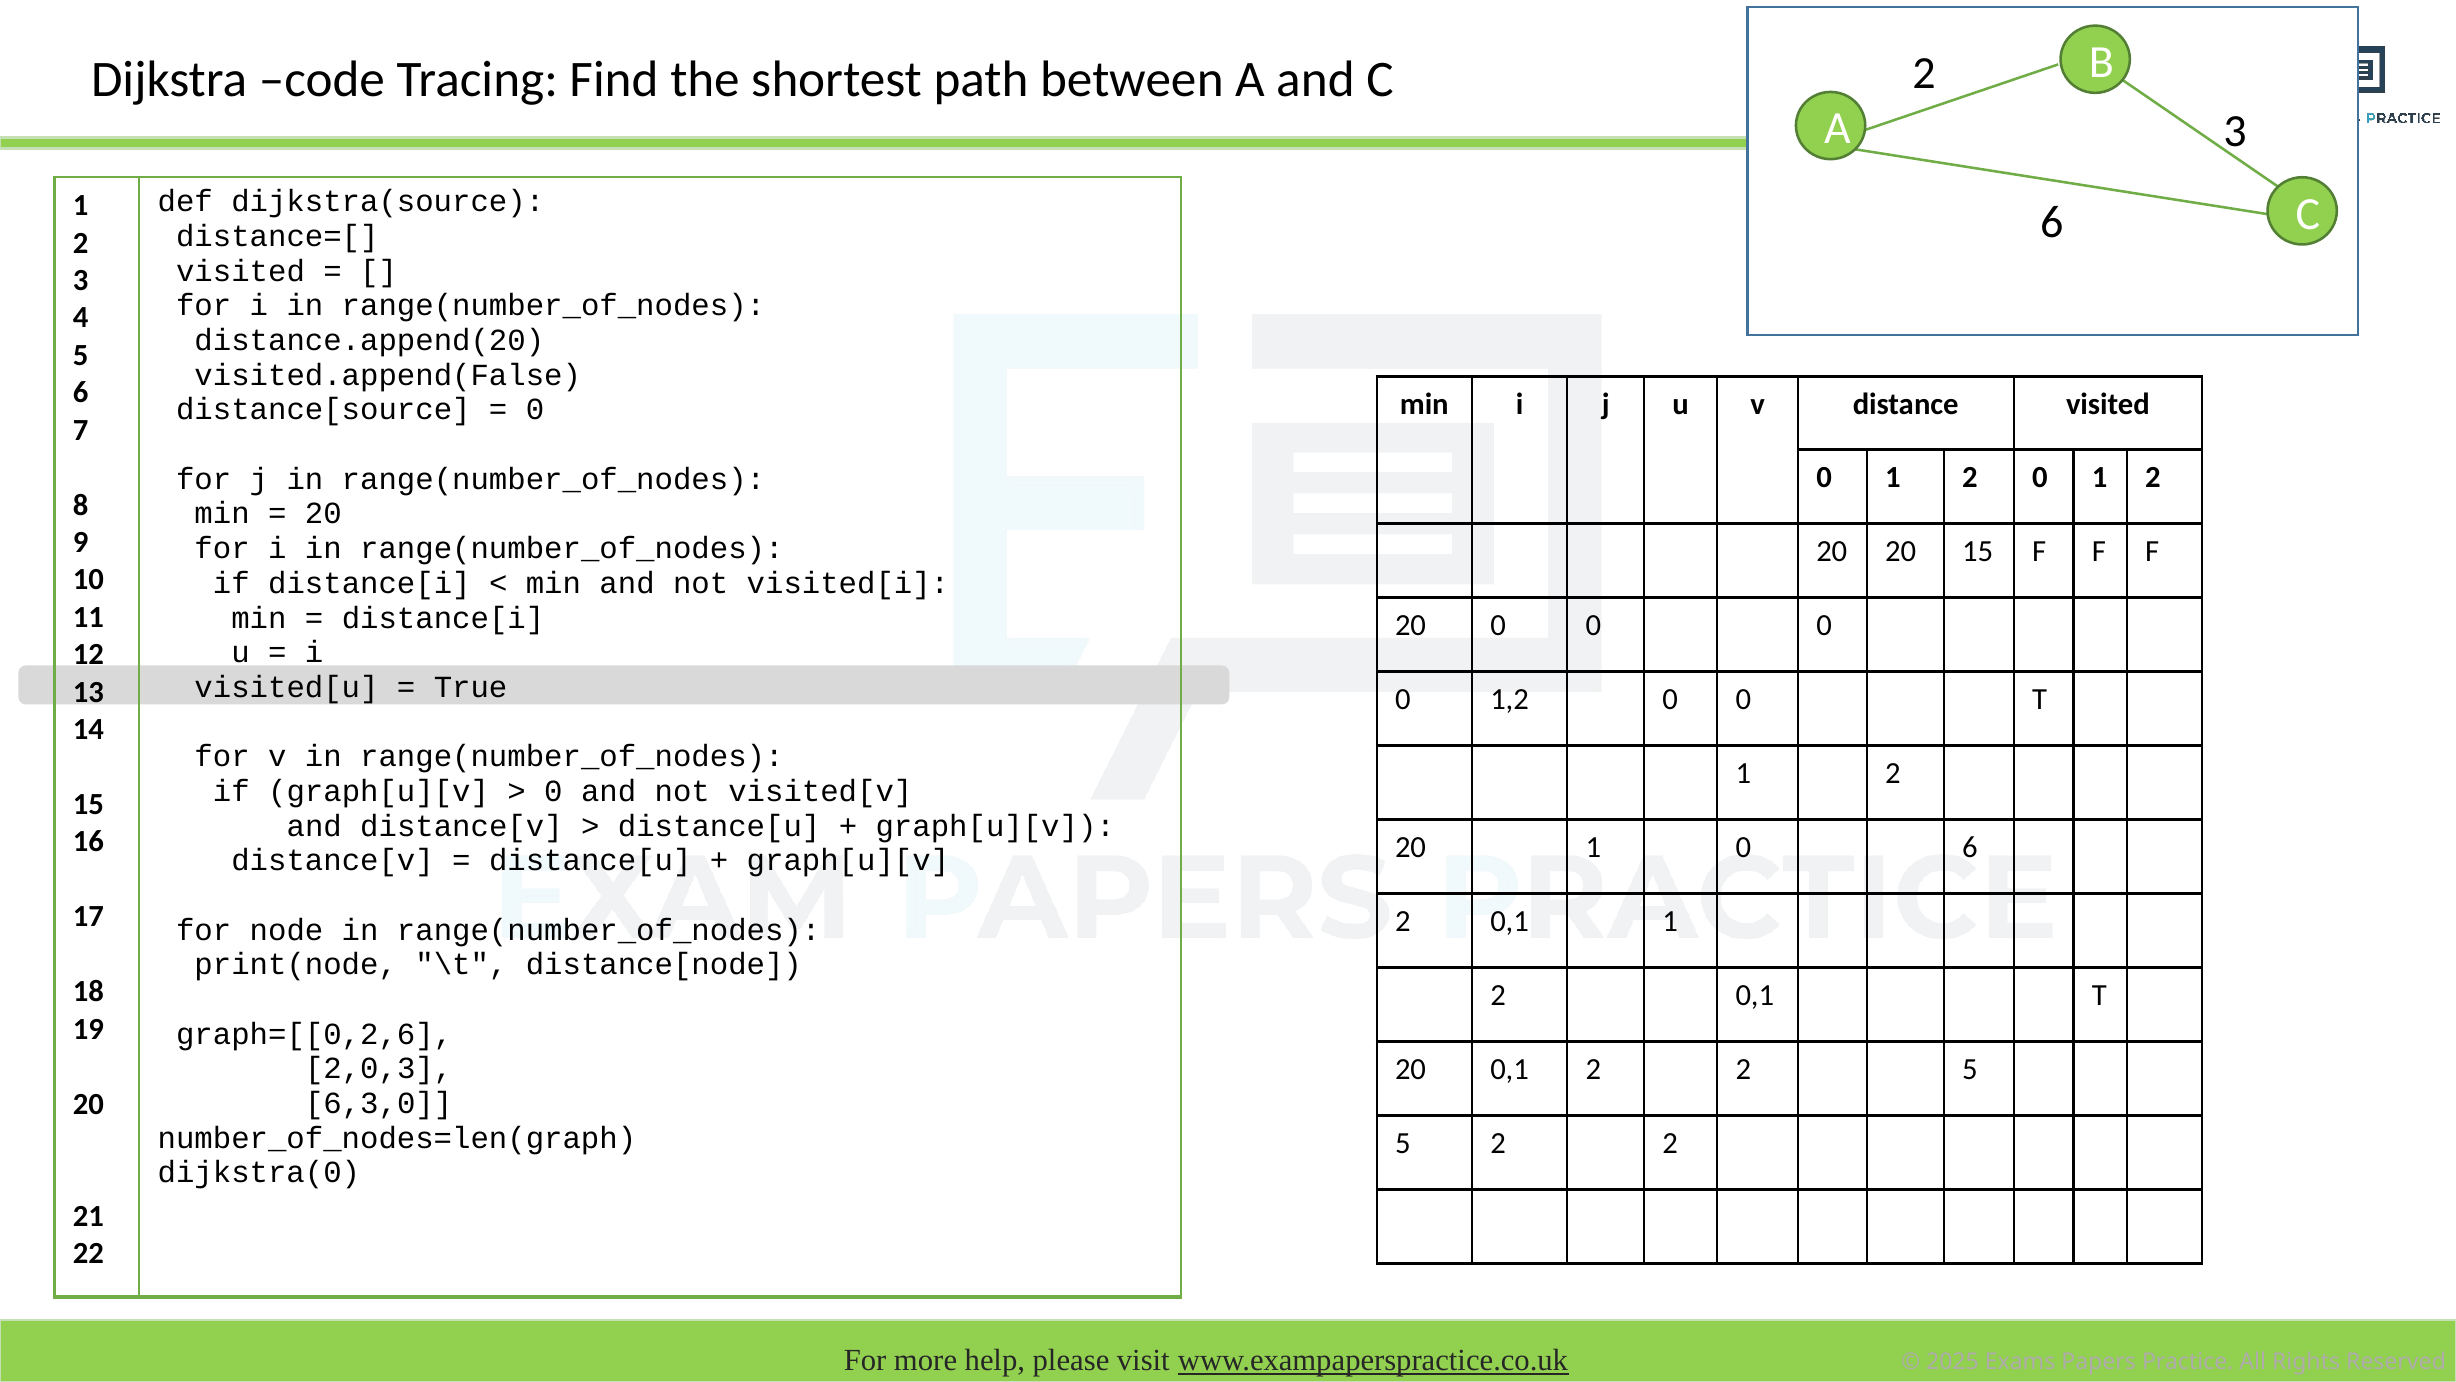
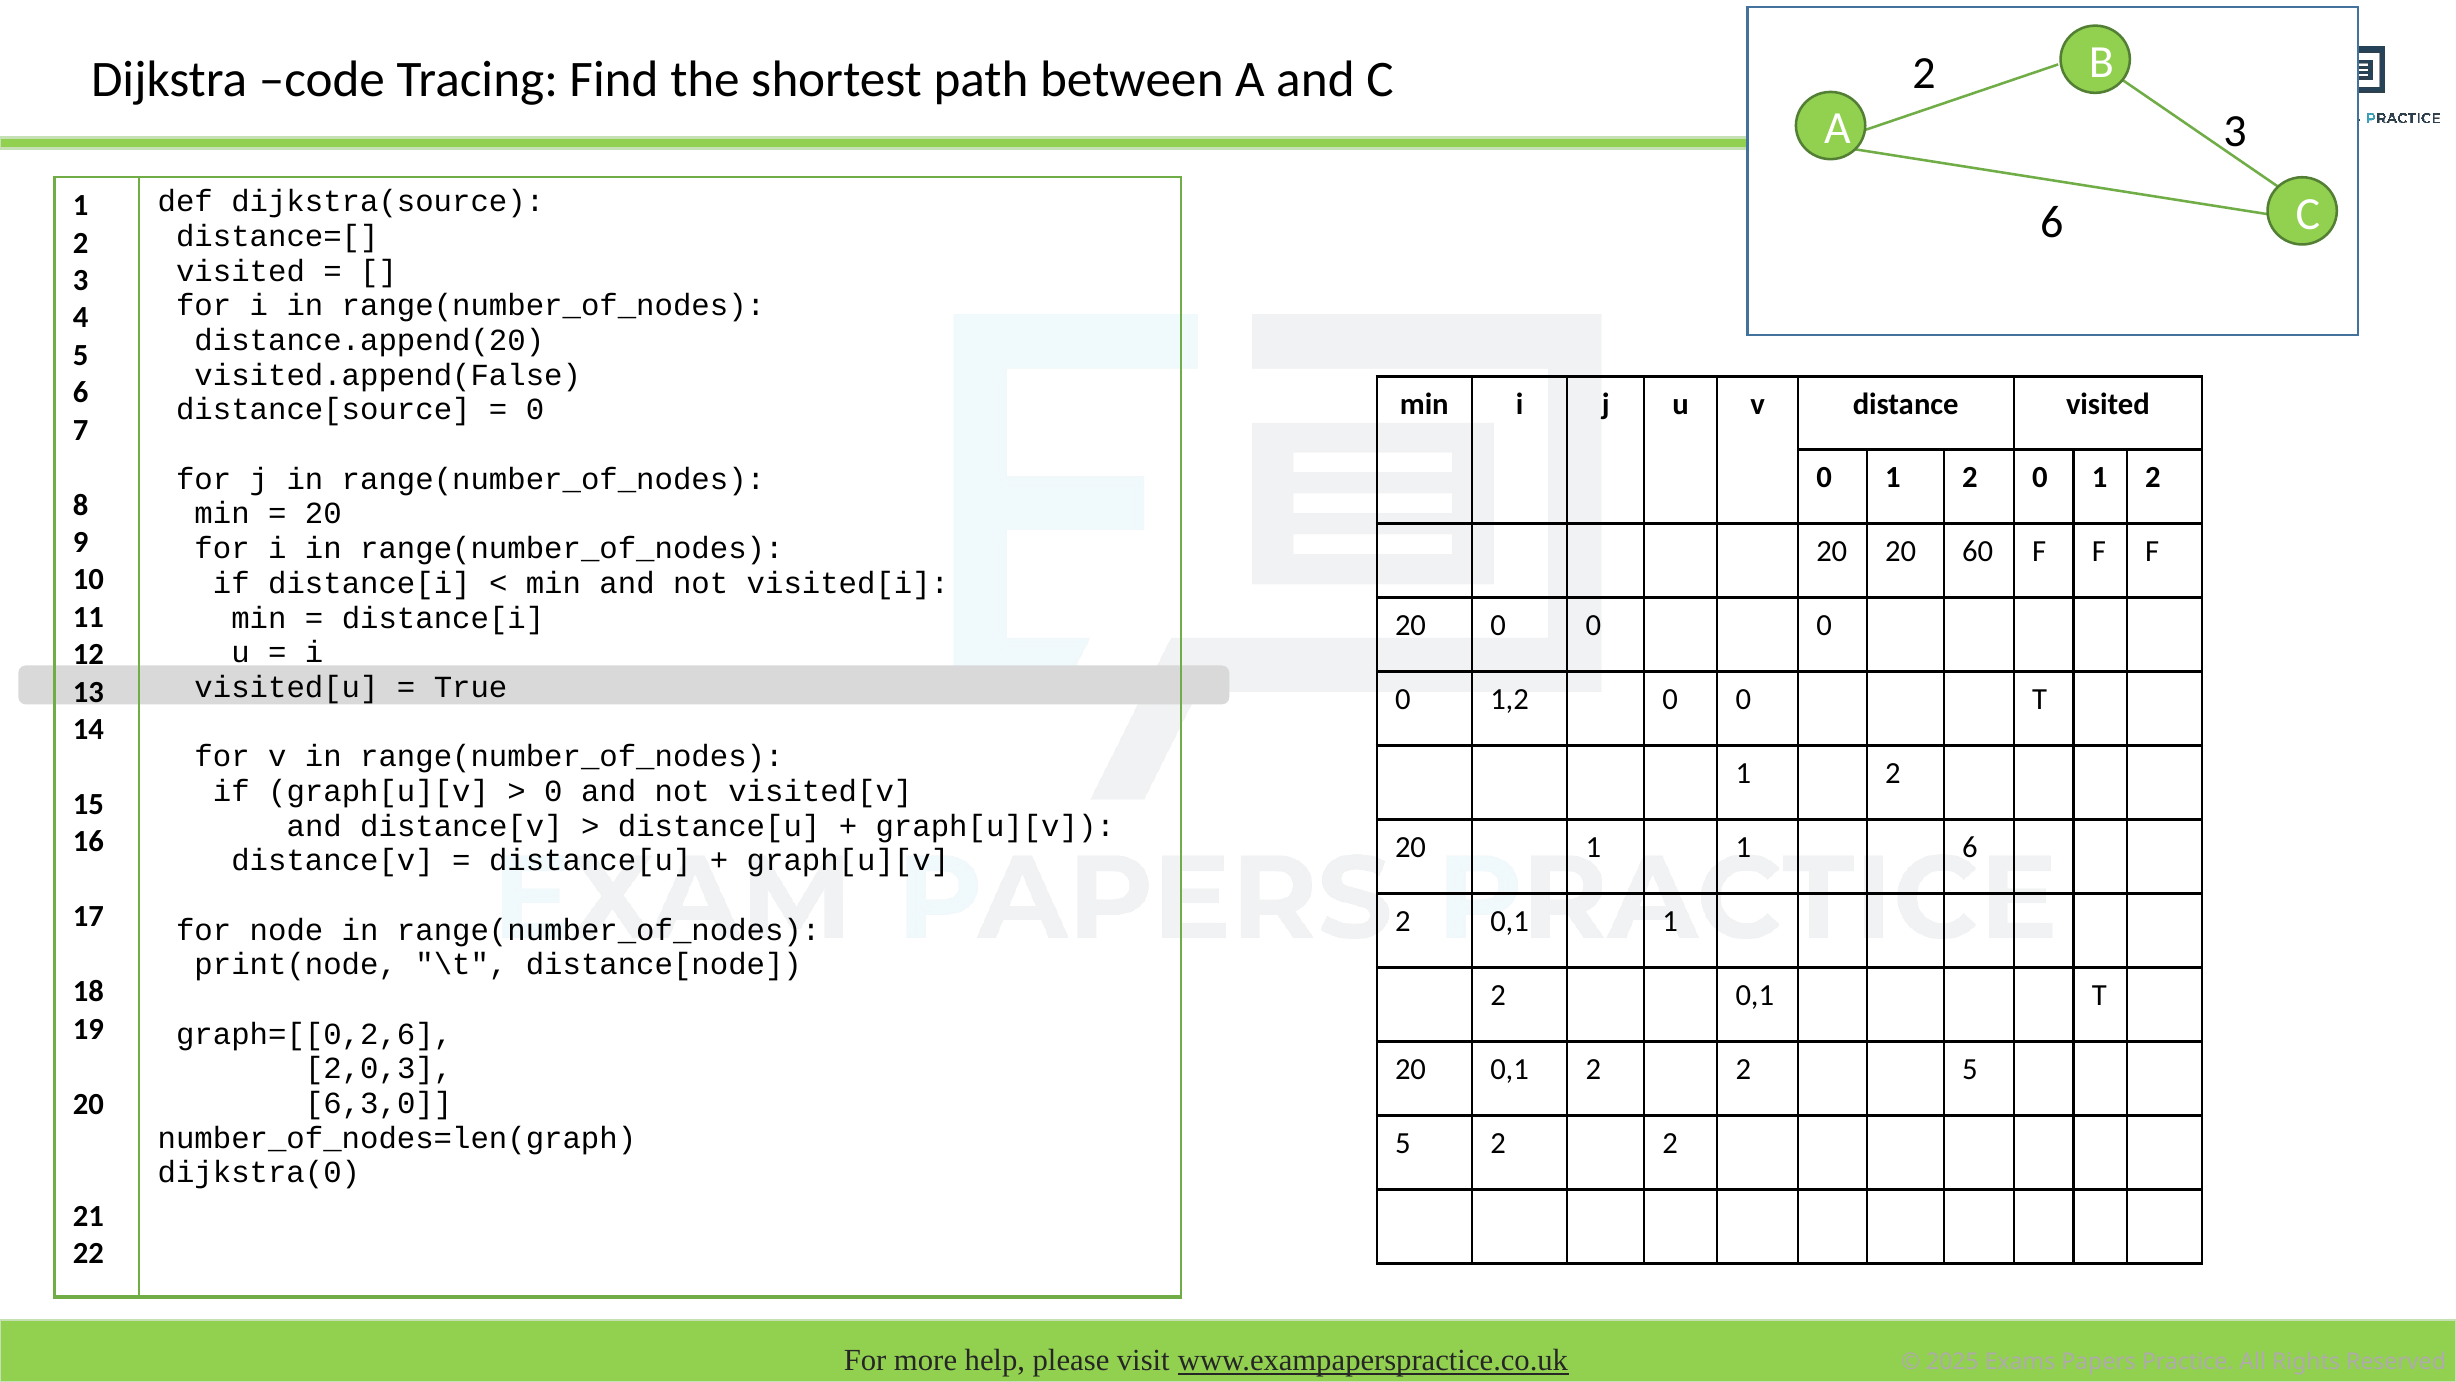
20 15: 15 -> 60 (1978, 552)
1 0: 0 -> 1 (1743, 847)
